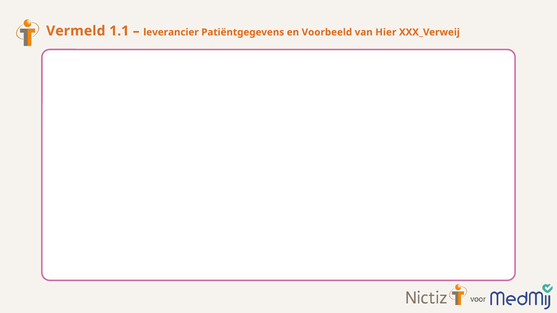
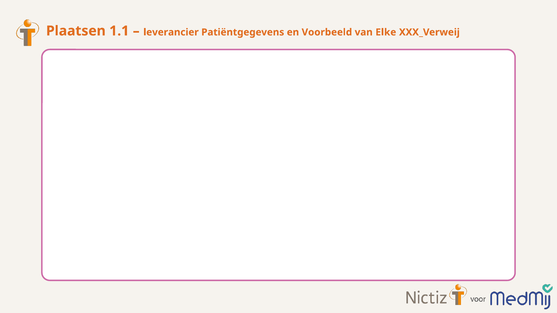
Vermeld: Vermeld -> Plaatsen (76, 31)
Hier: Hier -> Elke (386, 32)
